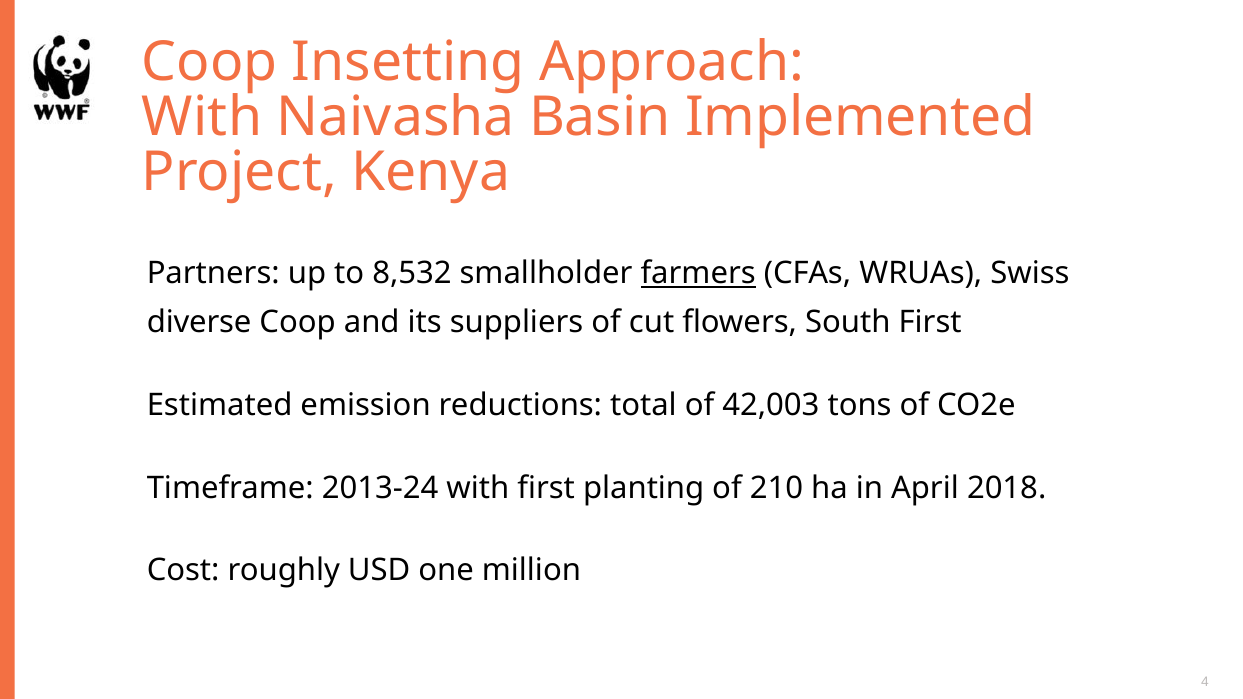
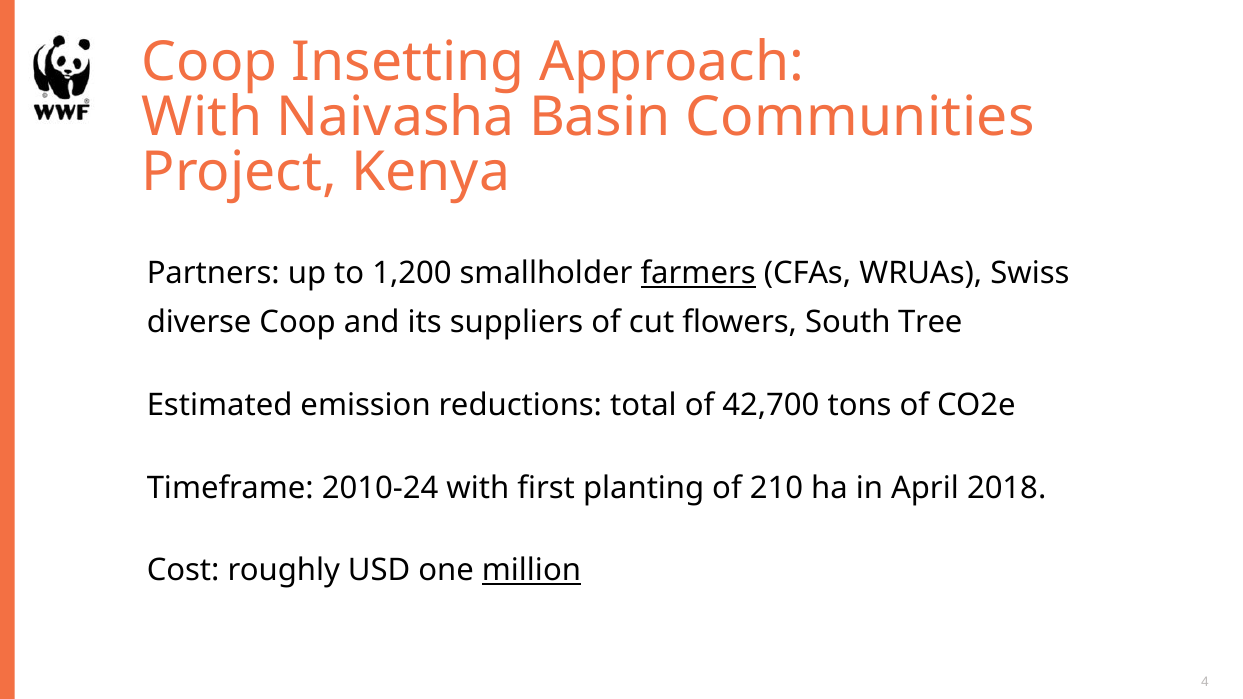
Implemented: Implemented -> Communities (860, 118)
8,532: 8,532 -> 1,200 (412, 274)
South First: First -> Tree (930, 322)
42,003: 42,003 -> 42,700 (771, 405)
2013-24: 2013-24 -> 2010-24 (380, 488)
million underline: none -> present (531, 571)
